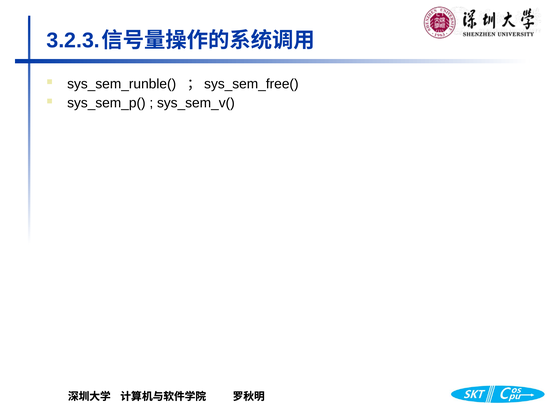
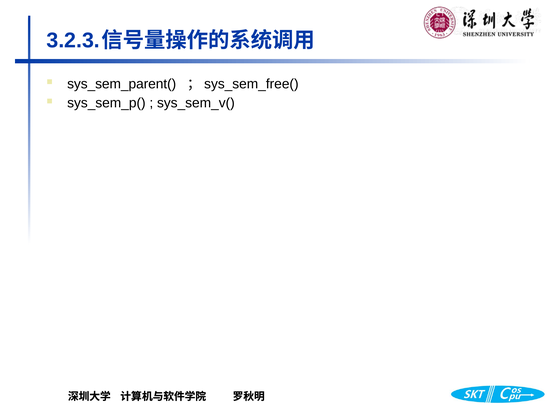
sys_sem_runble(: sys_sem_runble( -> sys_sem_parent( (122, 84)
